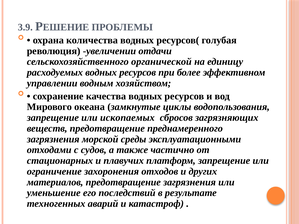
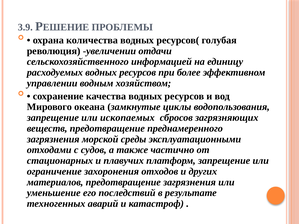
органической: органической -> информацией (161, 62)
